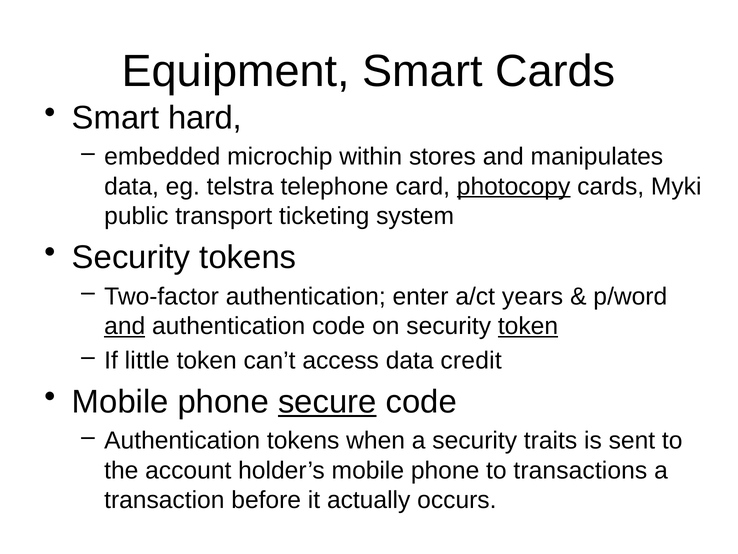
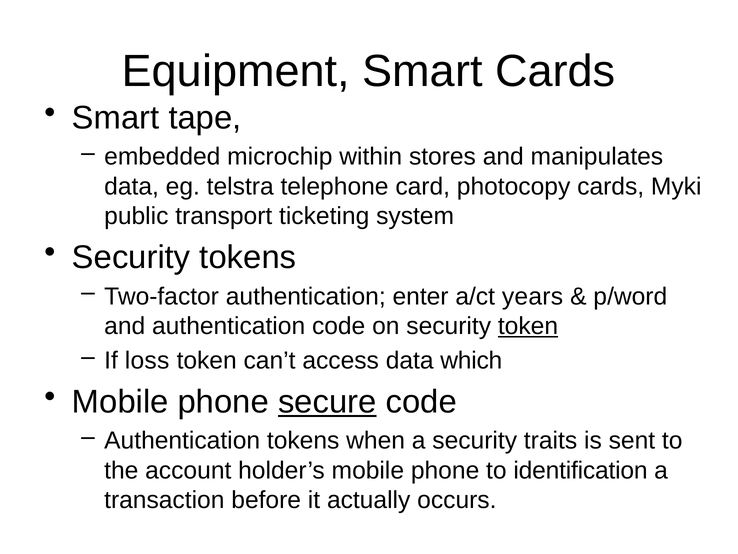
hard: hard -> tape (205, 118)
photocopy underline: present -> none (514, 186)
and underline: present -> none (125, 326)
little: little -> loss (147, 360)
credit: credit -> which (471, 360)
transactions: transactions -> identification (581, 470)
